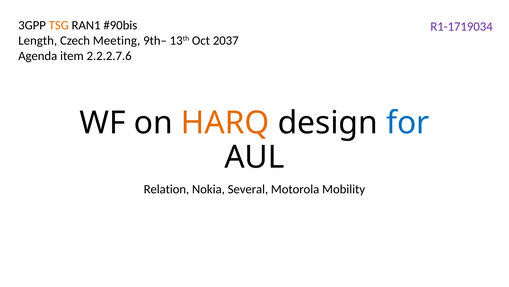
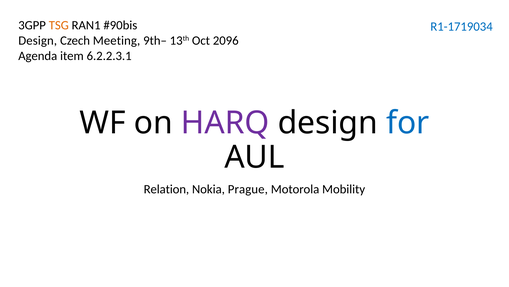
R1-1719034 colour: purple -> blue (462, 26)
Length: Length -> Design (38, 40)
2037: 2037 -> 2096 (226, 40)
2.2.2.7.6: 2.2.2.7.6 -> 6.2.2.3.1 (109, 56)
HARQ colour: orange -> purple (225, 123)
Several: Several -> Prague (248, 189)
